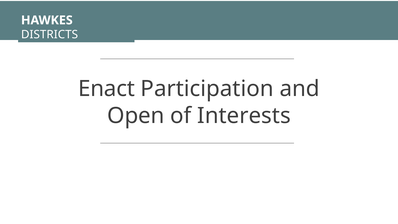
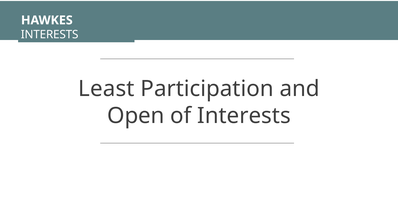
DISTRICTS: DISTRICTS -> INTERESTS (50, 35)
Enact: Enact -> Least (106, 89)
